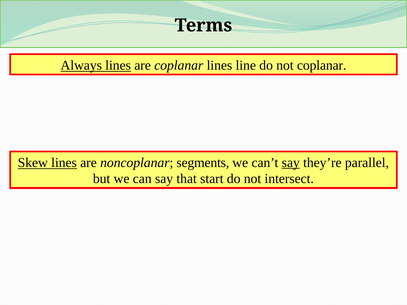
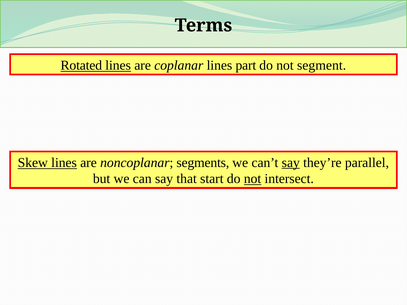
Always: Always -> Rotated (81, 65)
line: line -> part (246, 65)
not coplanar: coplanar -> segment (322, 65)
not underline: none -> present (253, 179)
